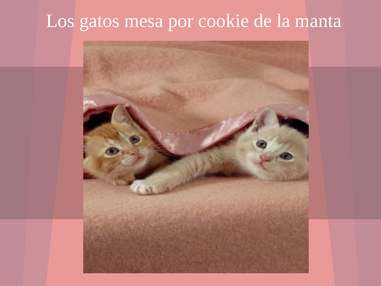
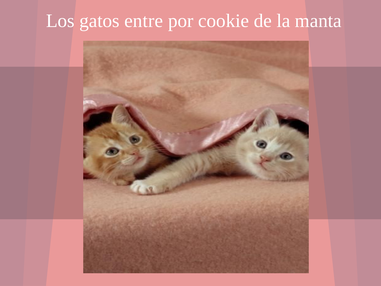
mesa: mesa -> entre (144, 21)
